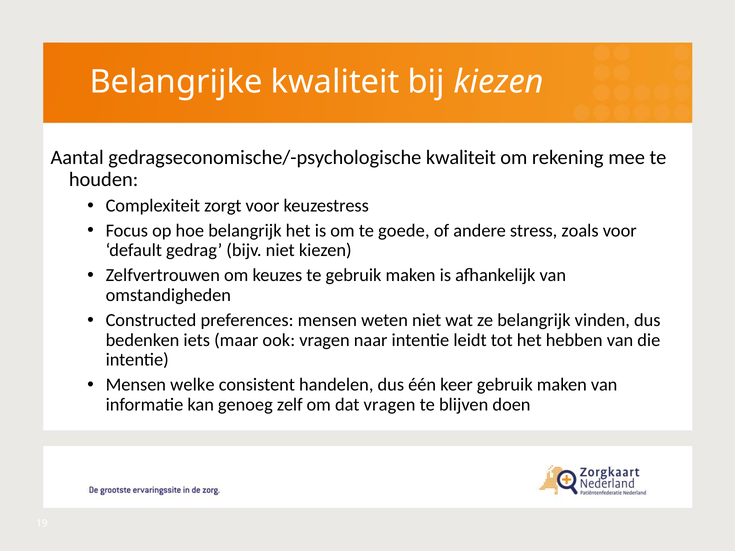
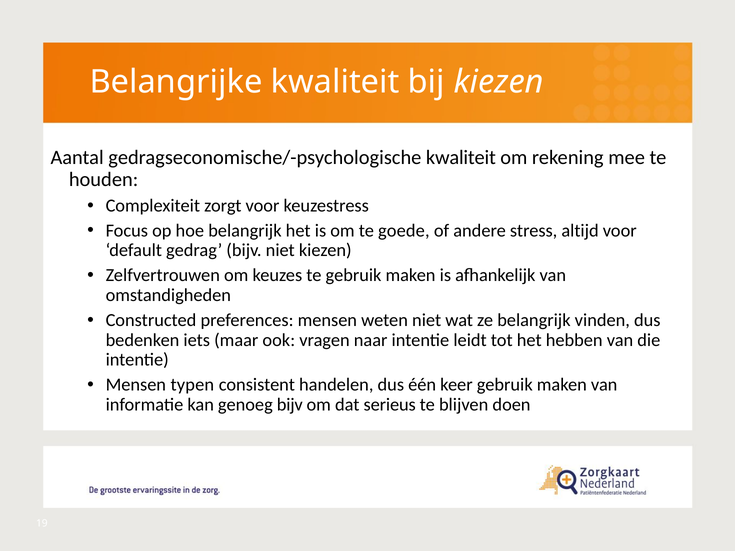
zoals: zoals -> altijd (580, 231)
welke: welke -> typen (192, 385)
genoeg zelf: zelf -> bijv (290, 405)
dat vragen: vragen -> serieus (390, 405)
